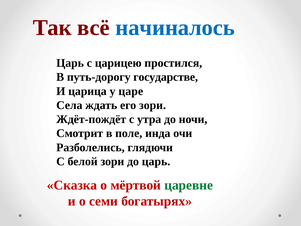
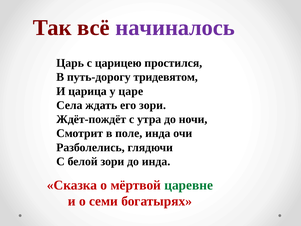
начиналось colour: blue -> purple (175, 28)
государстве: государстве -> тридевятом (166, 77)
до царь: царь -> инда (156, 161)
